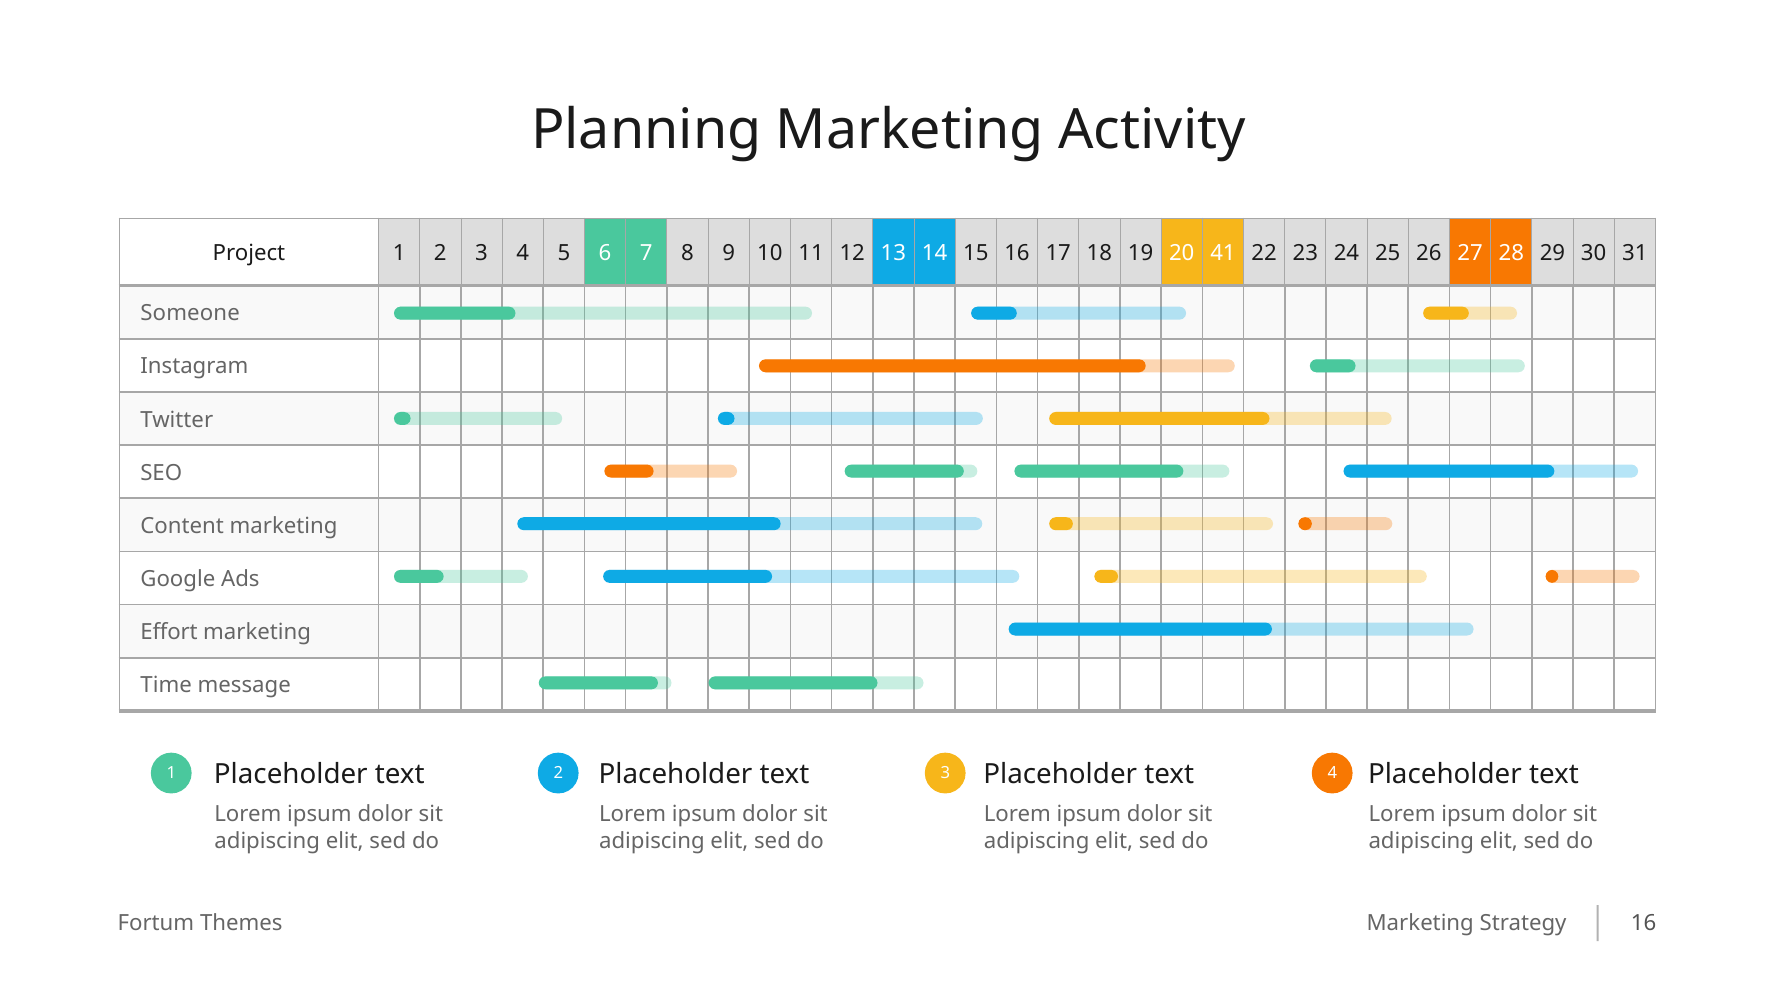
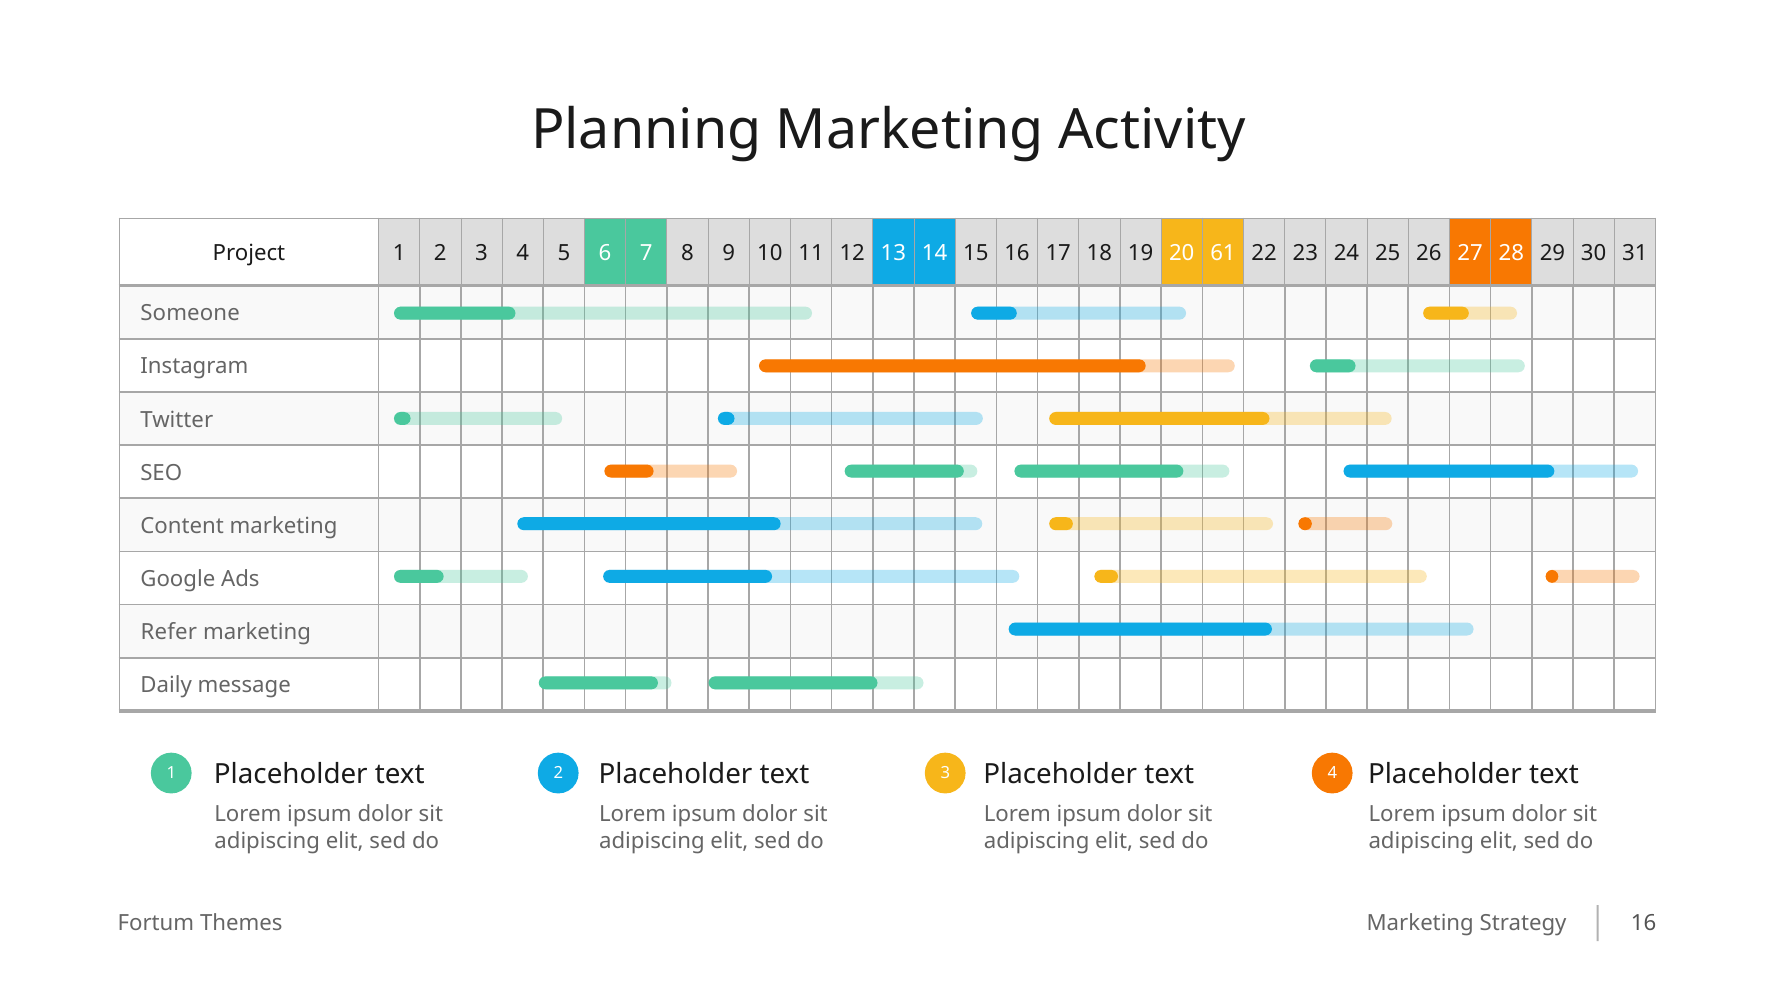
41: 41 -> 61 (1223, 253)
Effort: Effort -> Refer (169, 632)
Time: Time -> Daily (166, 685)
